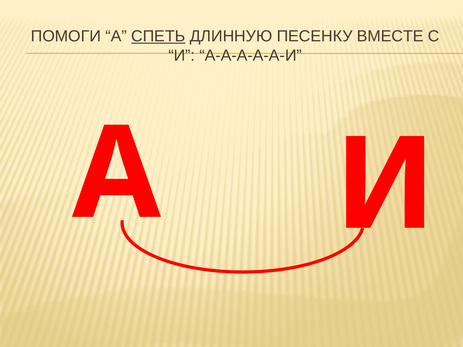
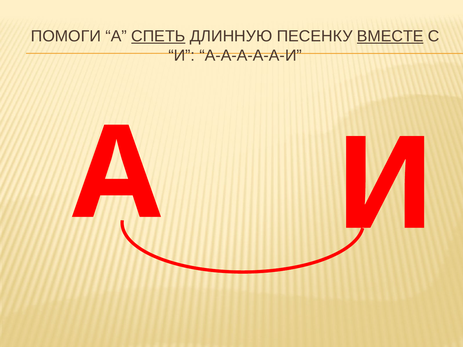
ВМЕСТЕ underline: none -> present (390, 36)
